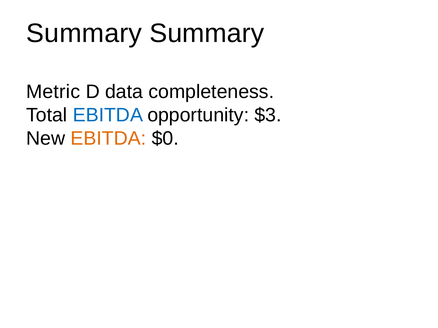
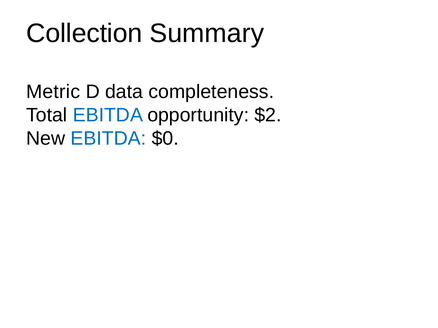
Summary: Summary -> Collection (84, 33)
$3: $3 -> $2 (268, 115)
EBITDA colour: orange -> blue (108, 139)
